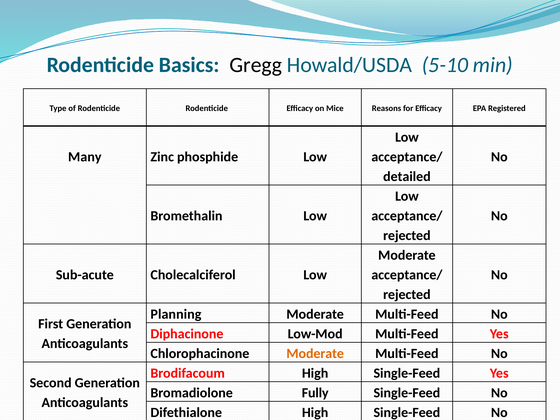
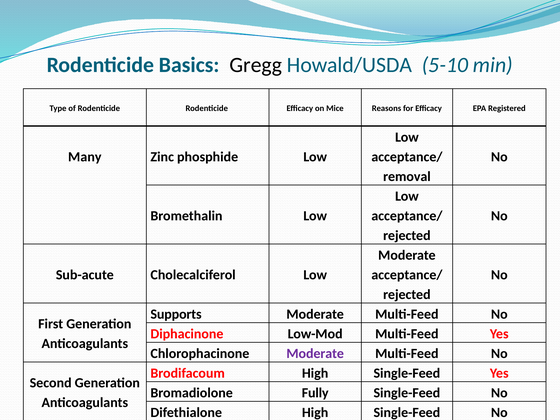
detailed: detailed -> removal (407, 177)
Planning: Planning -> Supports (176, 314)
Moderate colour: orange -> purple (315, 353)
